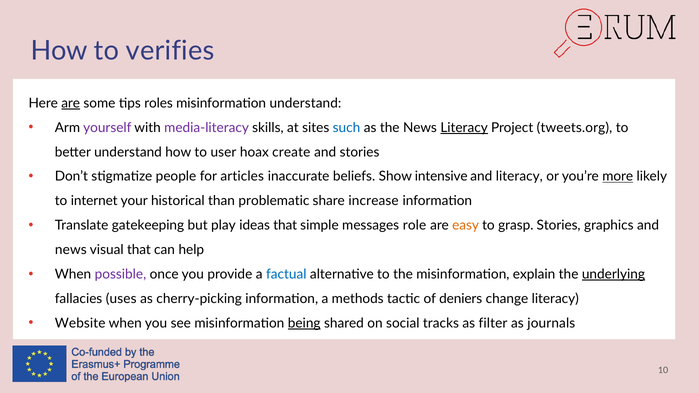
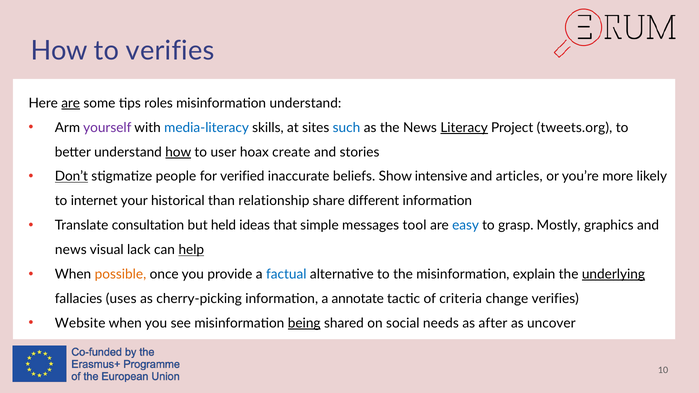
media-literacy colour: purple -> blue (207, 128)
how underline: none -> present (178, 152)
Don’t underline: none -> present (71, 177)
articles: articles -> verified (242, 177)
and literacy: literacy -> articles (519, 177)
more underline: present -> none (618, 177)
problematic: problematic -> relationship (274, 201)
increase: increase -> different (374, 201)
gatekeeping: gatekeeping -> consultation (148, 225)
play: play -> held (223, 225)
role: role -> tool (415, 225)
easy colour: orange -> blue (466, 225)
grasp Stories: Stories -> Mostly (559, 225)
visual that: that -> lack (139, 250)
help underline: none -> present (191, 250)
possible colour: purple -> orange (120, 274)
methods: methods -> annotate (358, 299)
deniers: deniers -> criteria (461, 299)
change literacy: literacy -> verifies (555, 299)
tracks: tracks -> needs (441, 323)
filter: filter -> after (493, 323)
journals: journals -> uncover (551, 323)
